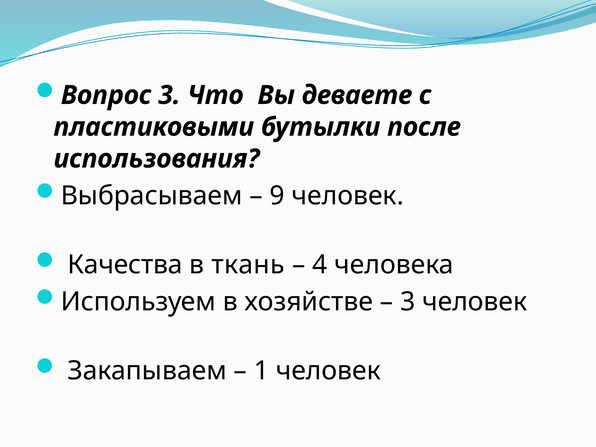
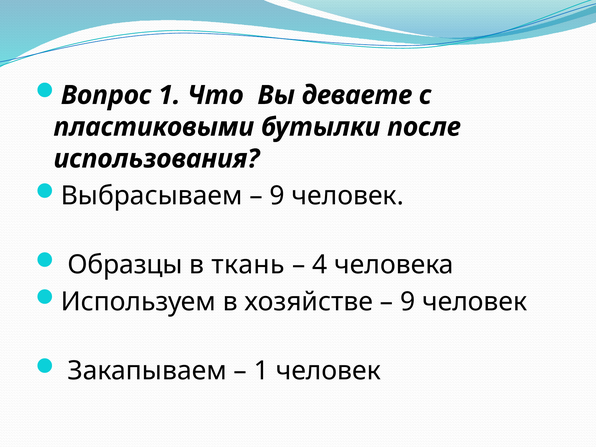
Вопрос 3: 3 -> 1 (169, 95)
Качества: Качества -> Образцы (125, 265)
3: 3 -> 9 (408, 302)
